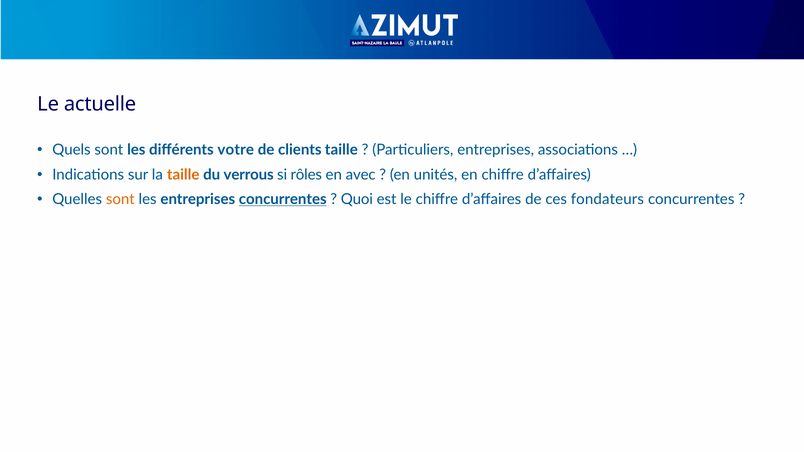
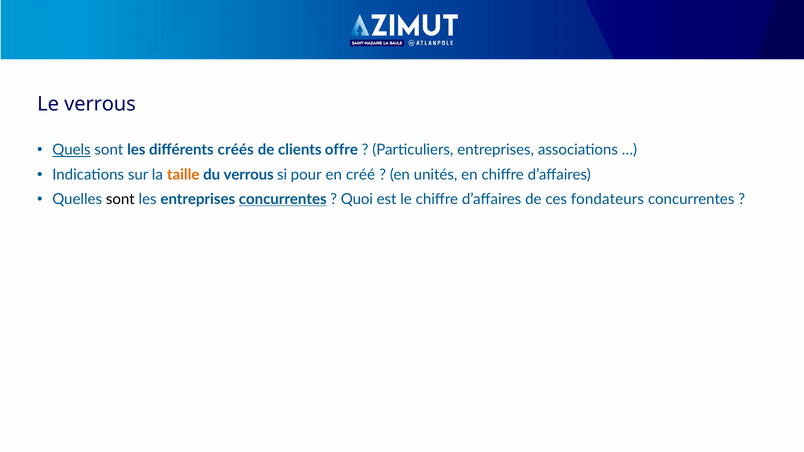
Le actuelle: actuelle -> verrous (100, 104)
Quels underline: none -> present (71, 150)
votre: votre -> créés (236, 150)
clients taille: taille -> offre (341, 150)
rôles: rôles -> pour (306, 175)
avec: avec -> créé (361, 175)
sont colour: orange -> black (120, 199)
